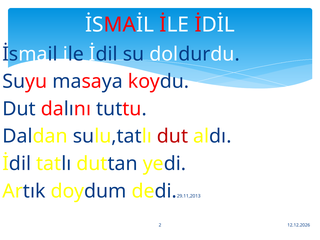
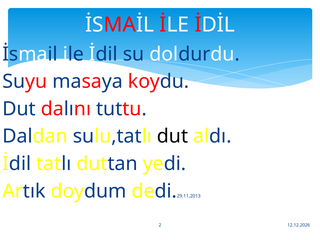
dut colour: red -> black (173, 136)
